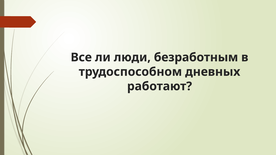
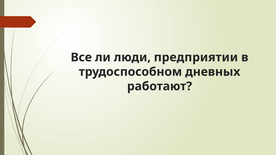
безработным: безработным -> предприятии (196, 57)
